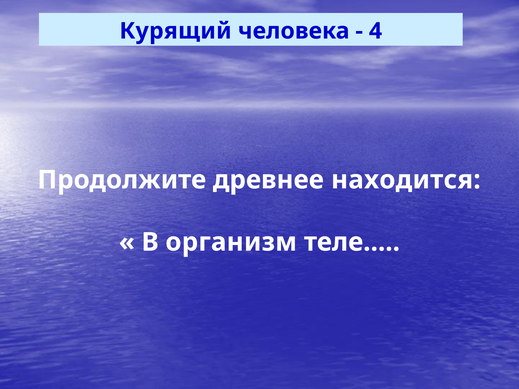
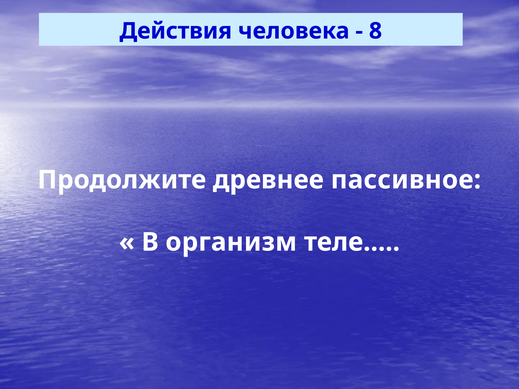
Курящий: Курящий -> Действия (176, 31)
4: 4 -> 8 (376, 31)
находится: находится -> пассивное (406, 180)
